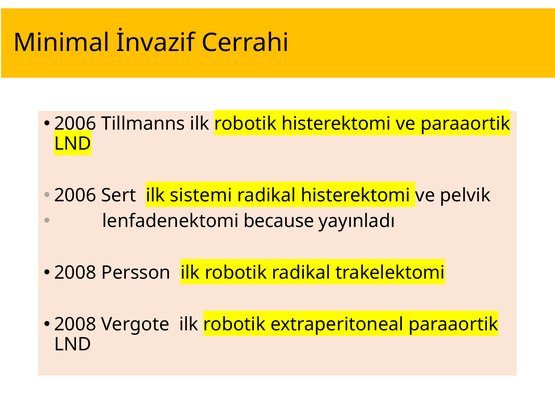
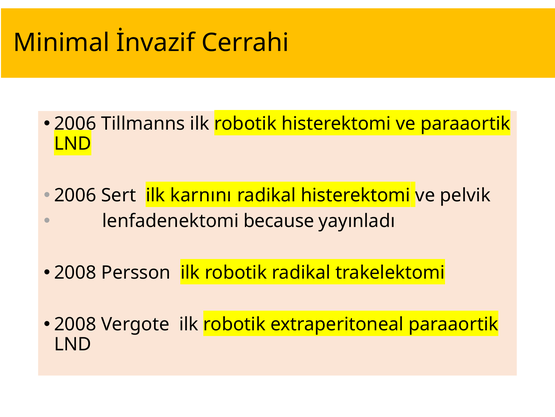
sistemi: sistemi -> karnını (201, 195)
